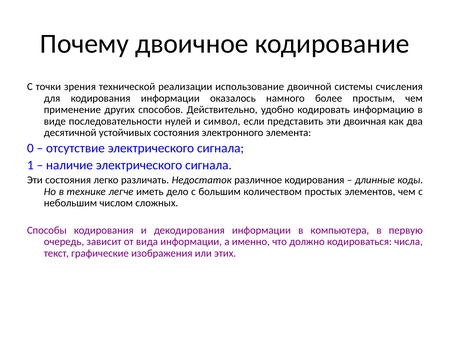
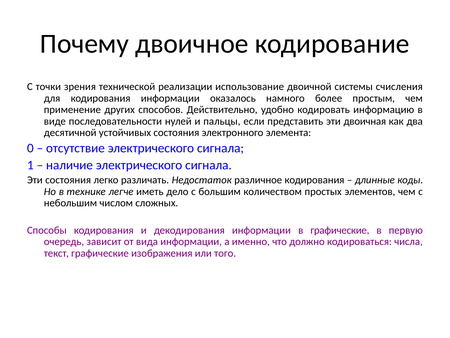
символ: символ -> пальцы (222, 121)
в компьютера: компьютера -> графические (340, 230)
этих: этих -> того (225, 253)
